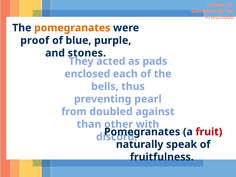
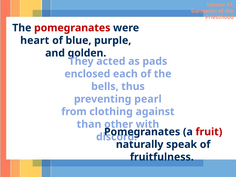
pomegranates colour: orange -> red (72, 28)
proof: proof -> heart (35, 40)
stones: stones -> golden (87, 53)
doubled: doubled -> clothing (111, 112)
